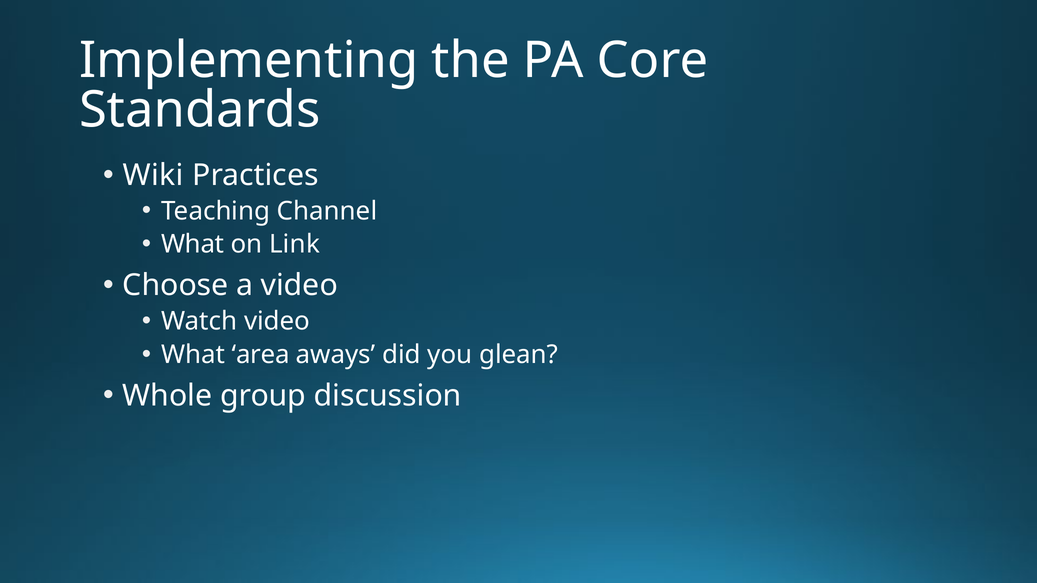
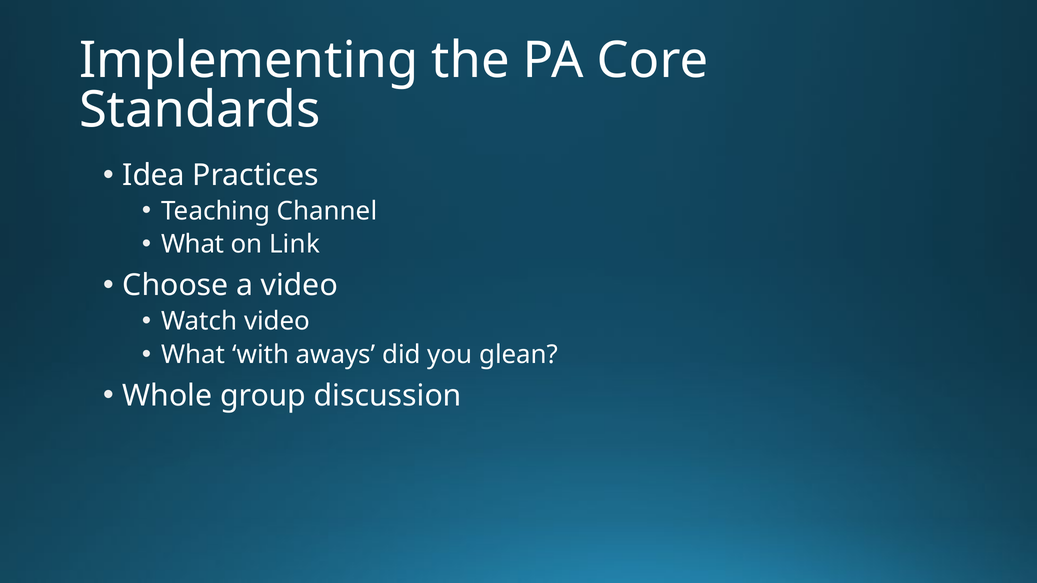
Wiki: Wiki -> Idea (154, 175)
area: area -> with (261, 355)
